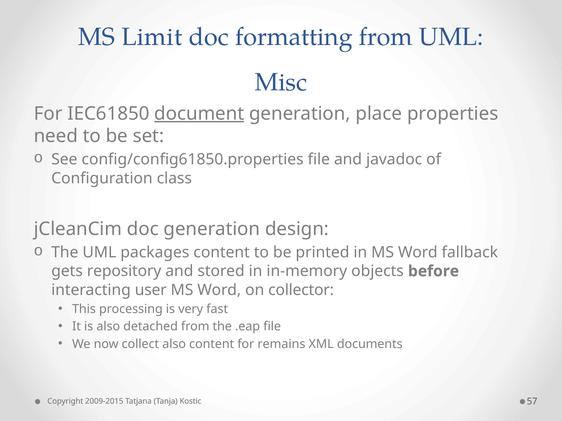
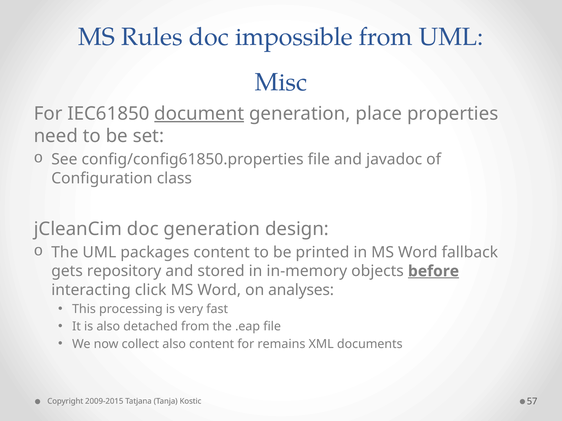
Limit: Limit -> Rules (152, 37)
formatting: formatting -> impossible (294, 37)
before underline: none -> present (434, 271)
user: user -> click (151, 290)
collector: collector -> analyses (301, 290)
